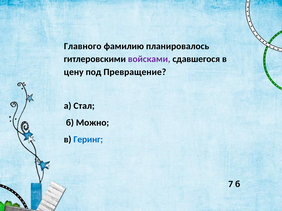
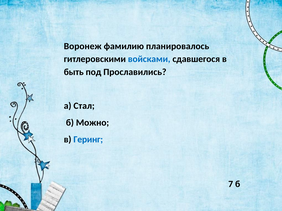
Главного: Главного -> Воронеж (83, 46)
войсками colour: purple -> blue (149, 59)
цену: цену -> быть (74, 72)
Превращение: Превращение -> Прославились (135, 72)
